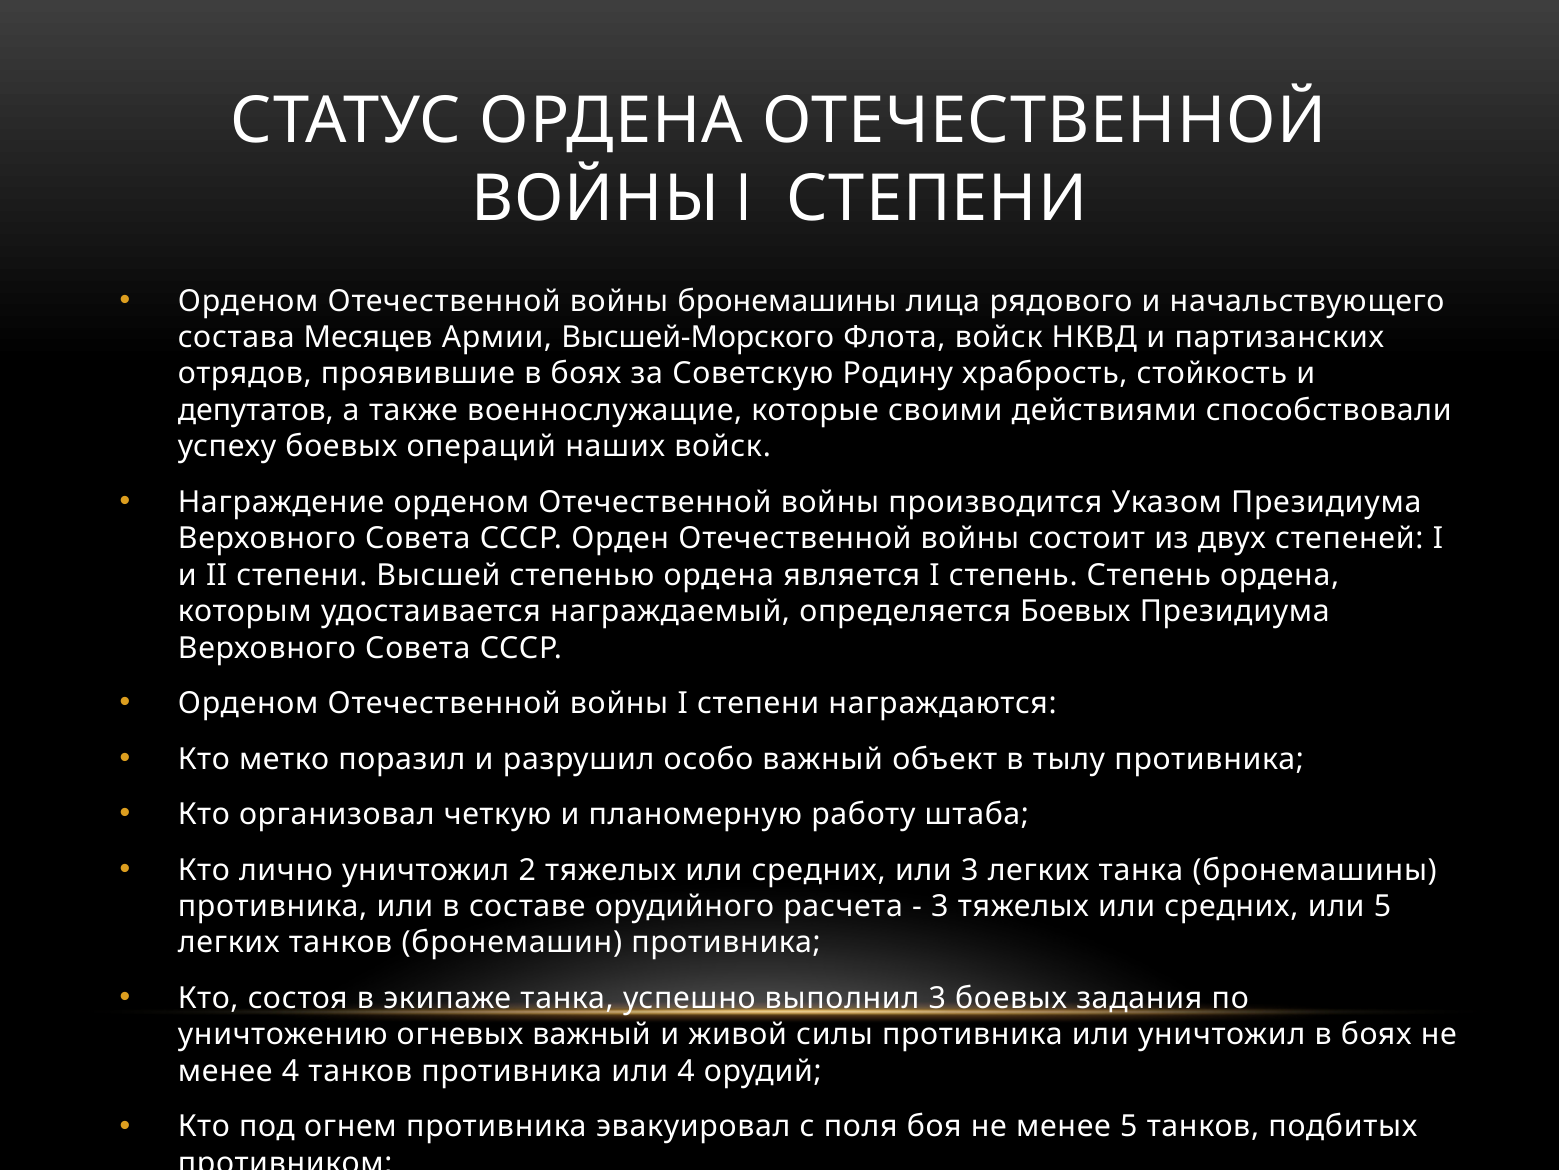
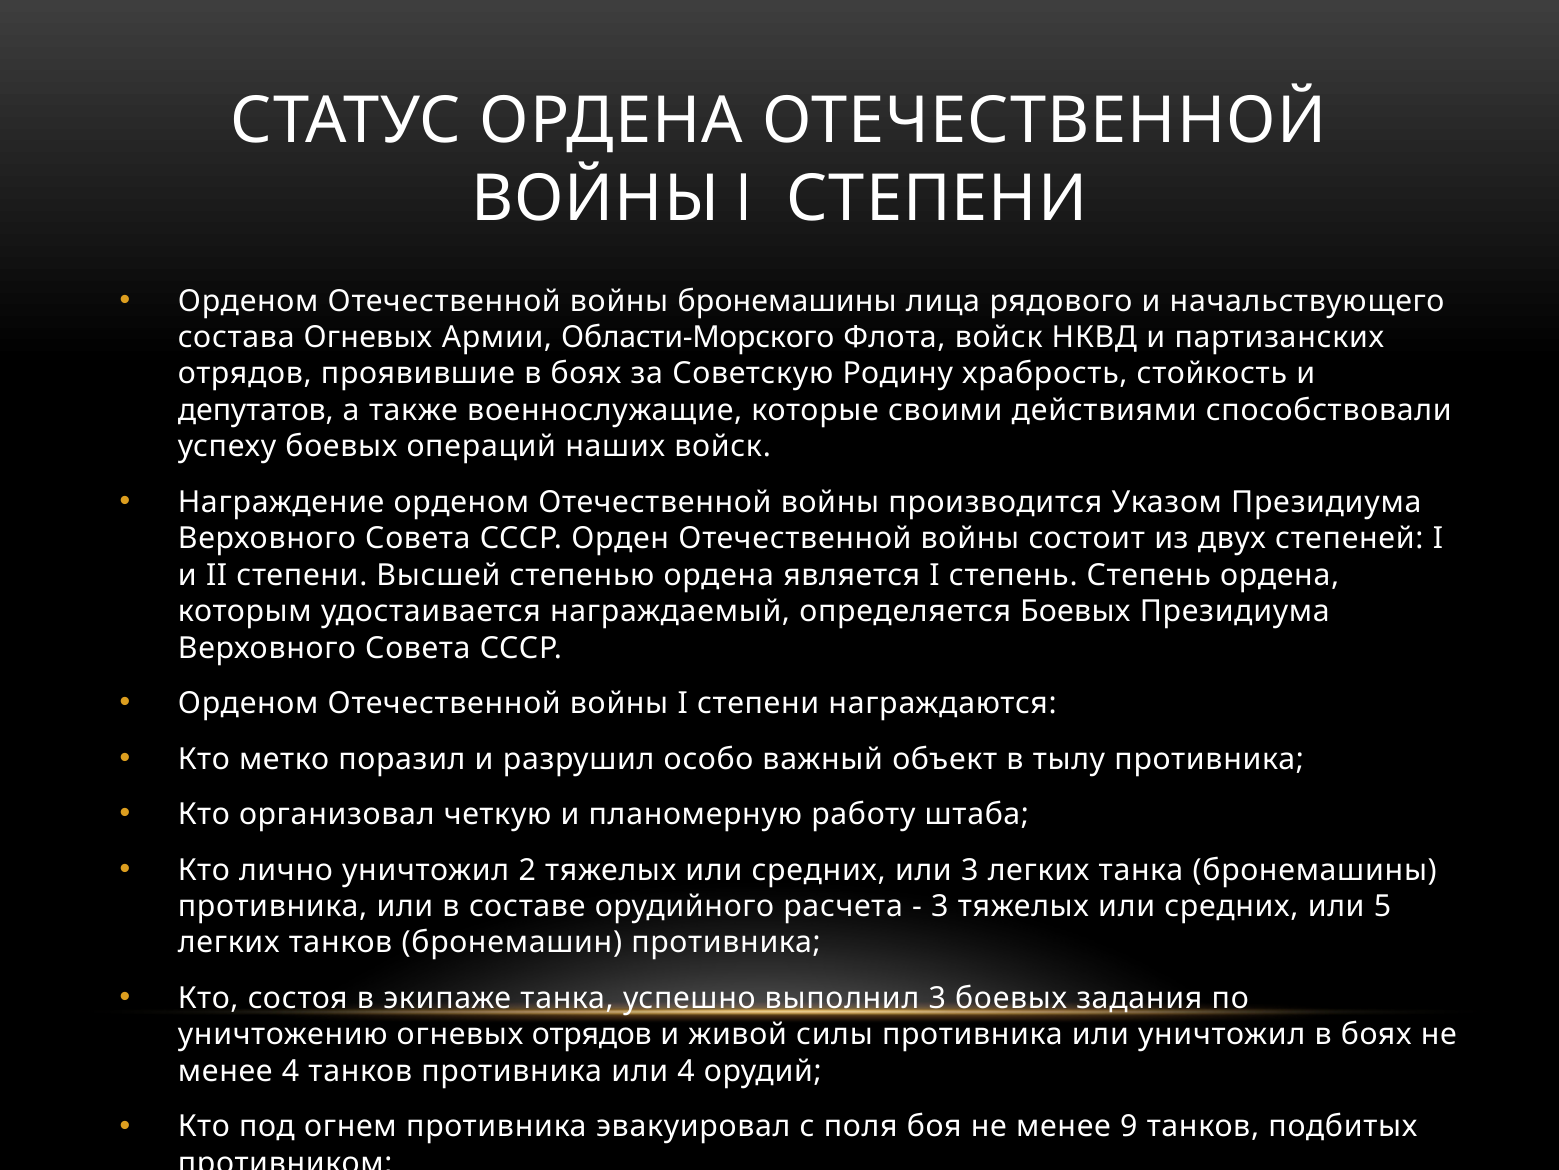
состава Месяцев: Месяцев -> Огневых (368, 337)
Высшей-Морского: Высшей-Морского -> Области-Морского (698, 337)
огневых важный: важный -> отрядов (592, 1034)
менее 5: 5 -> 9 (1129, 1126)
